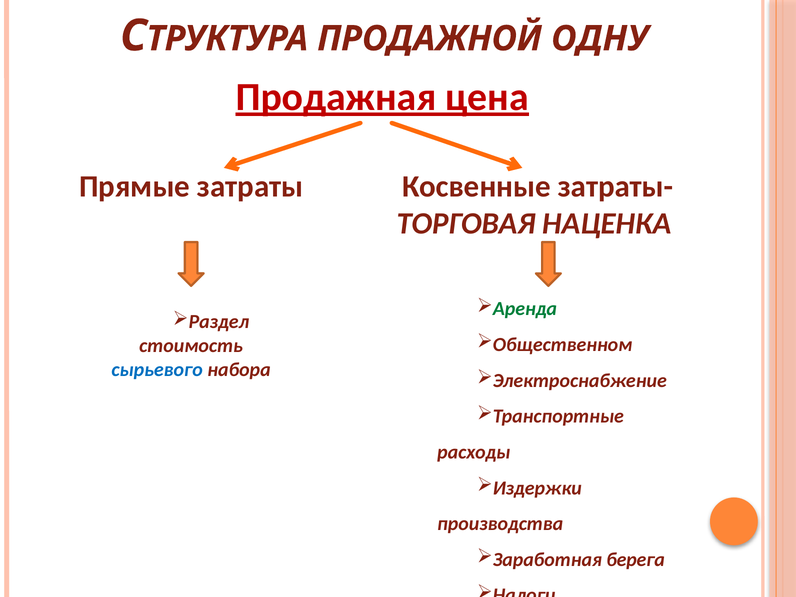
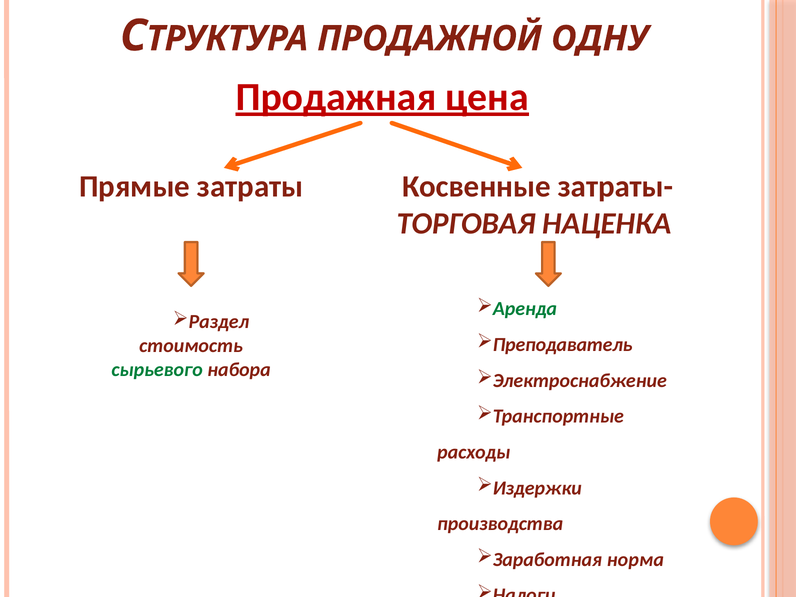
Общественном: Общественном -> Преподаватель (563, 345)
сырьевого colour: blue -> green (157, 370)
берега: берега -> норма (635, 560)
